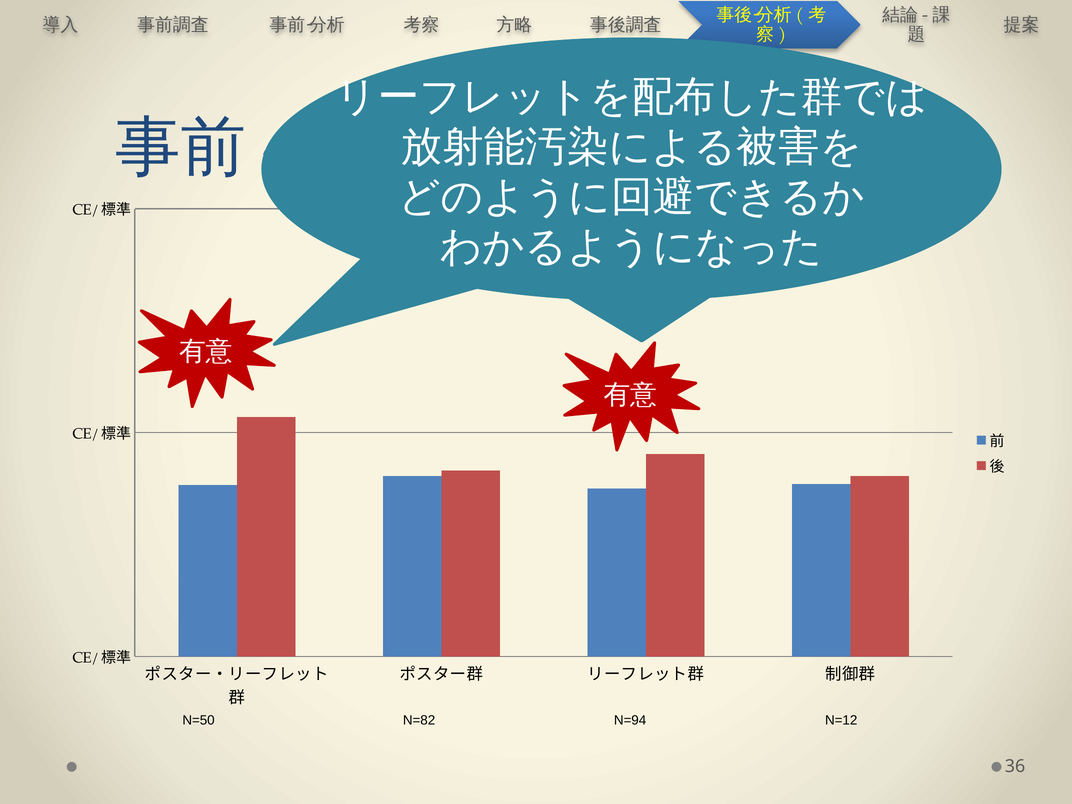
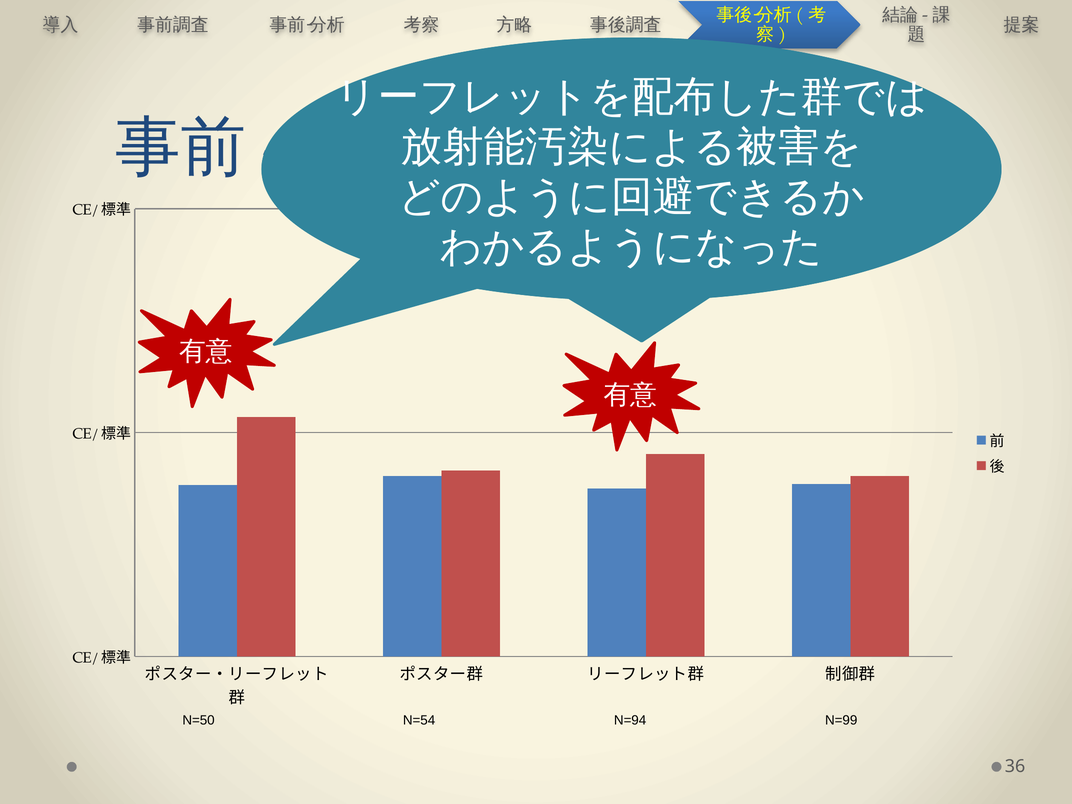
N=82: N=82 -> N=54 (419, 720)
N=12: N=12 -> N=99 (841, 720)
